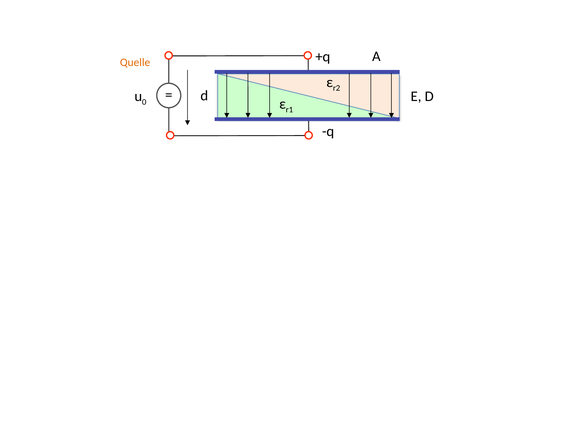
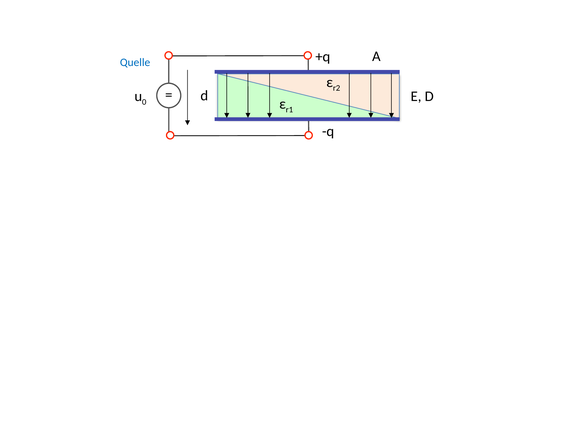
Quelle colour: orange -> blue (135, 62)
